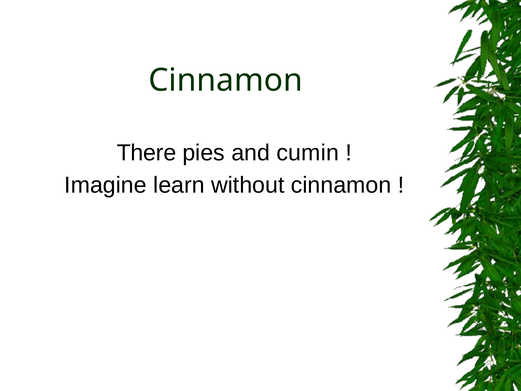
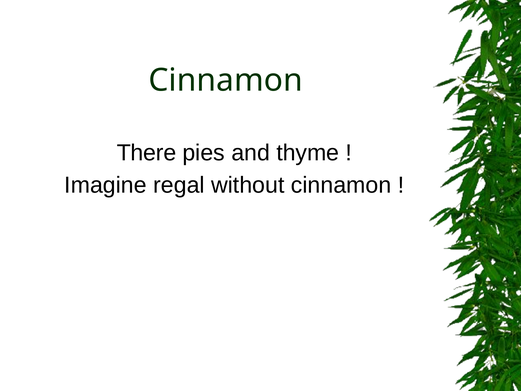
cumin: cumin -> thyme (308, 153)
learn: learn -> regal (179, 185)
